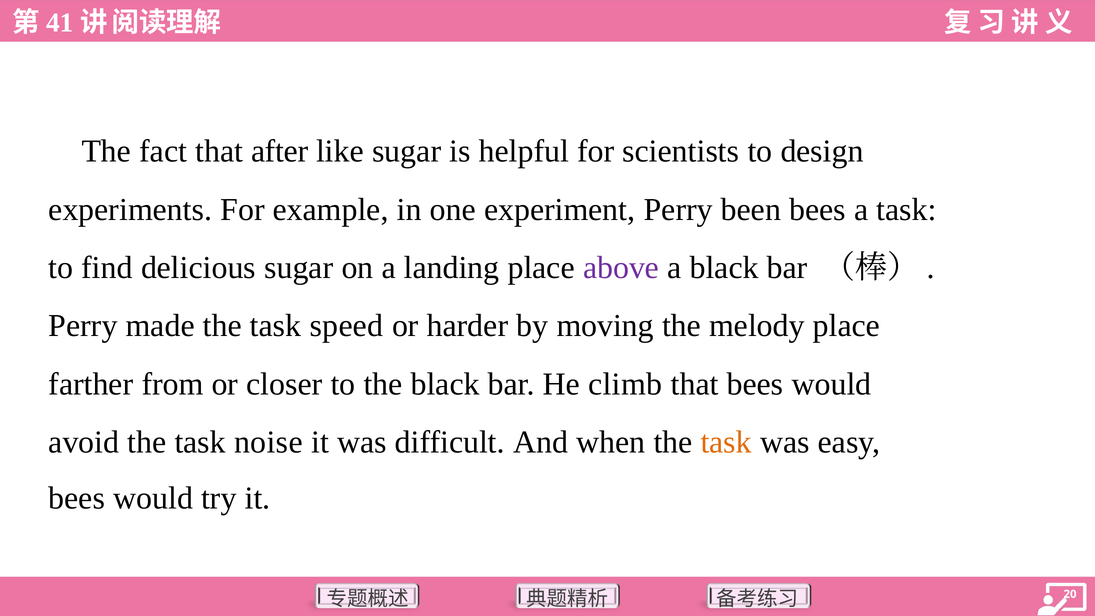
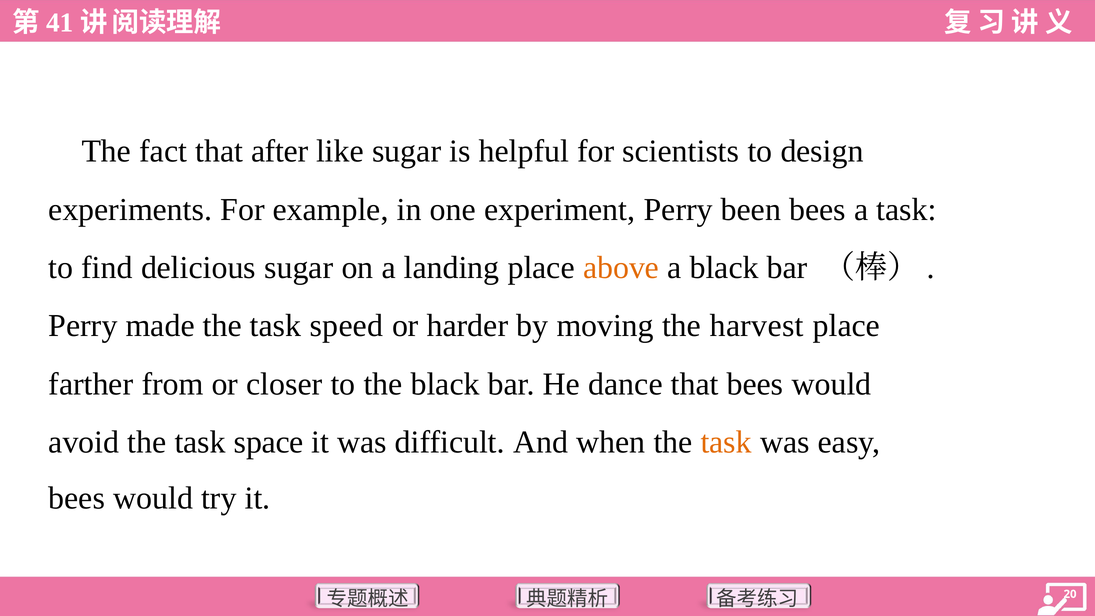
above colour: purple -> orange (621, 268)
melody: melody -> harvest (757, 326)
climb: climb -> dance (625, 384)
noise: noise -> space (269, 442)
